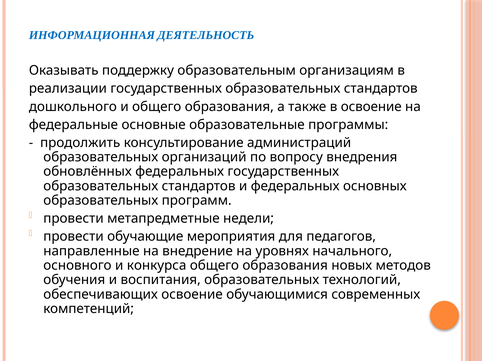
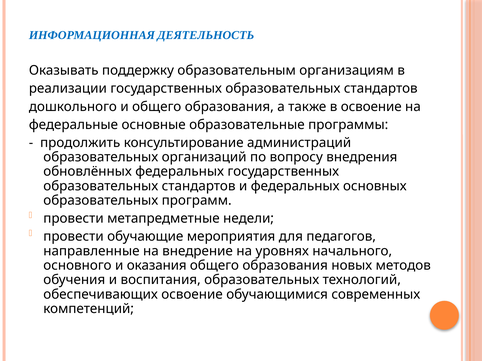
конкурса: конкурса -> оказания (157, 266)
